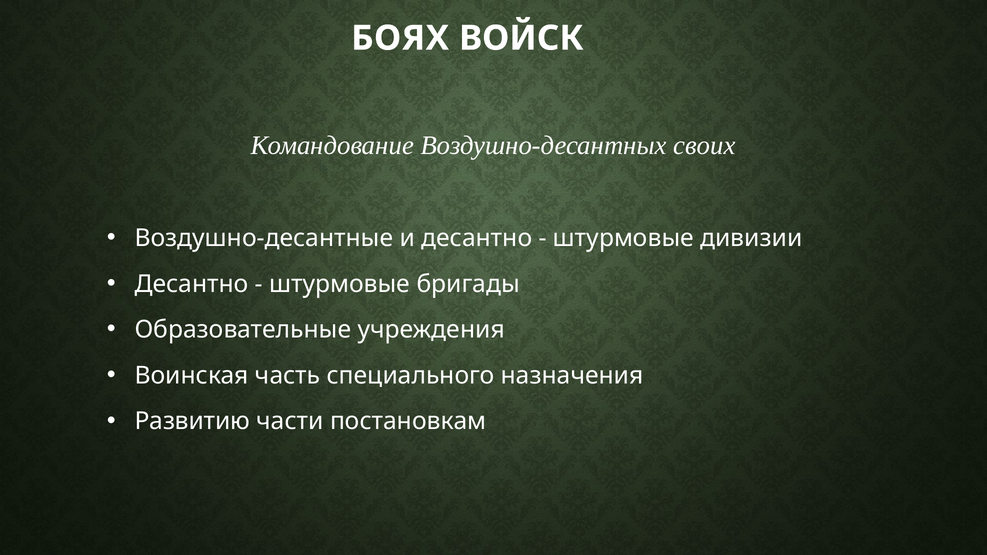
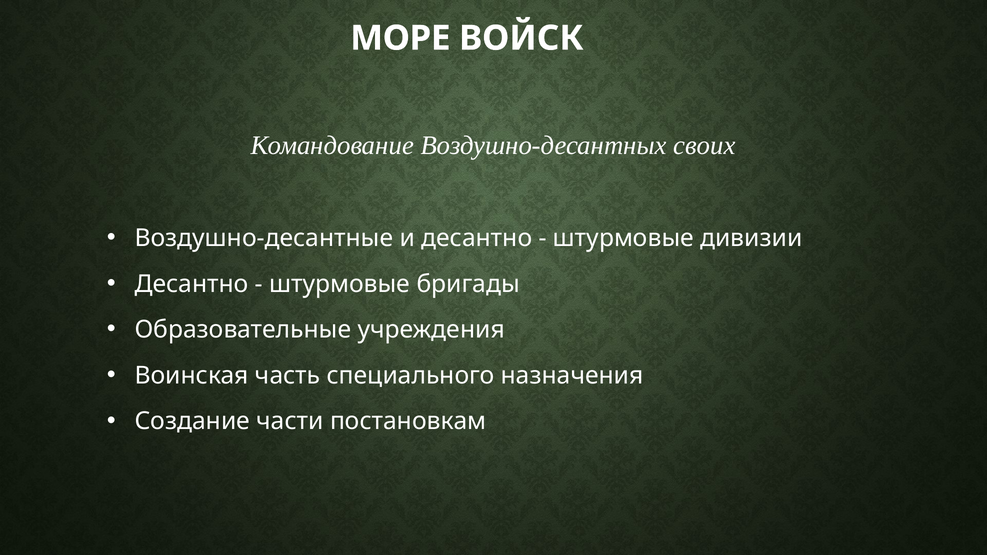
БОЯХ: БОЯХ -> МОРЕ (400, 38)
Развитию: Развитию -> Создание (192, 421)
